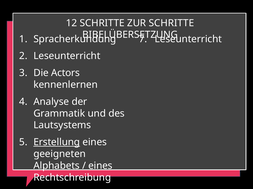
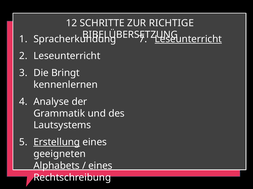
ZUR SCHRITTE: SCHRITTE -> RICHTIGE (171, 23)
Leseunterricht underline: none -> present (188, 39)
Actors: Actors -> Bringt (65, 73)
